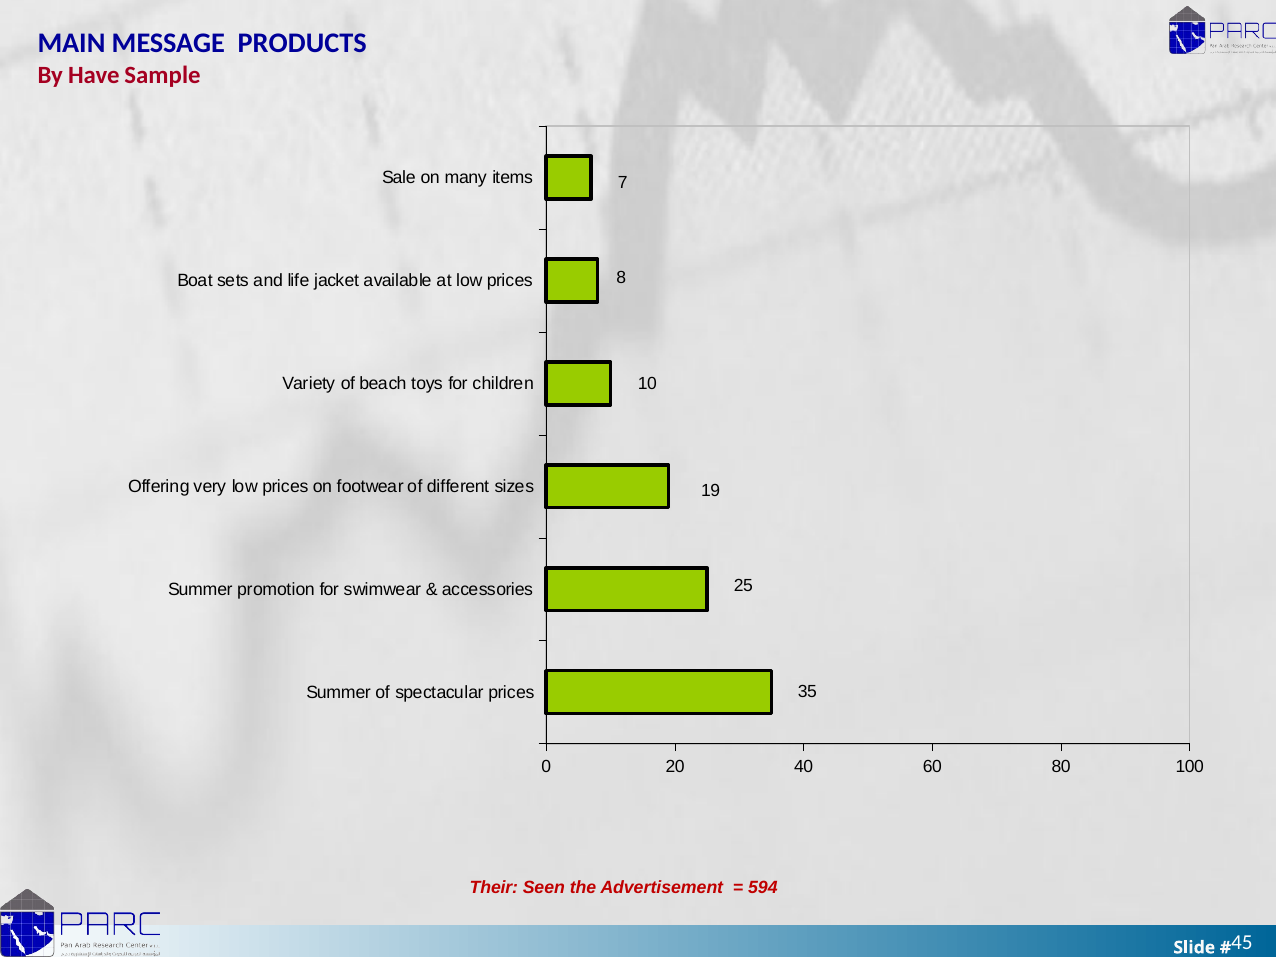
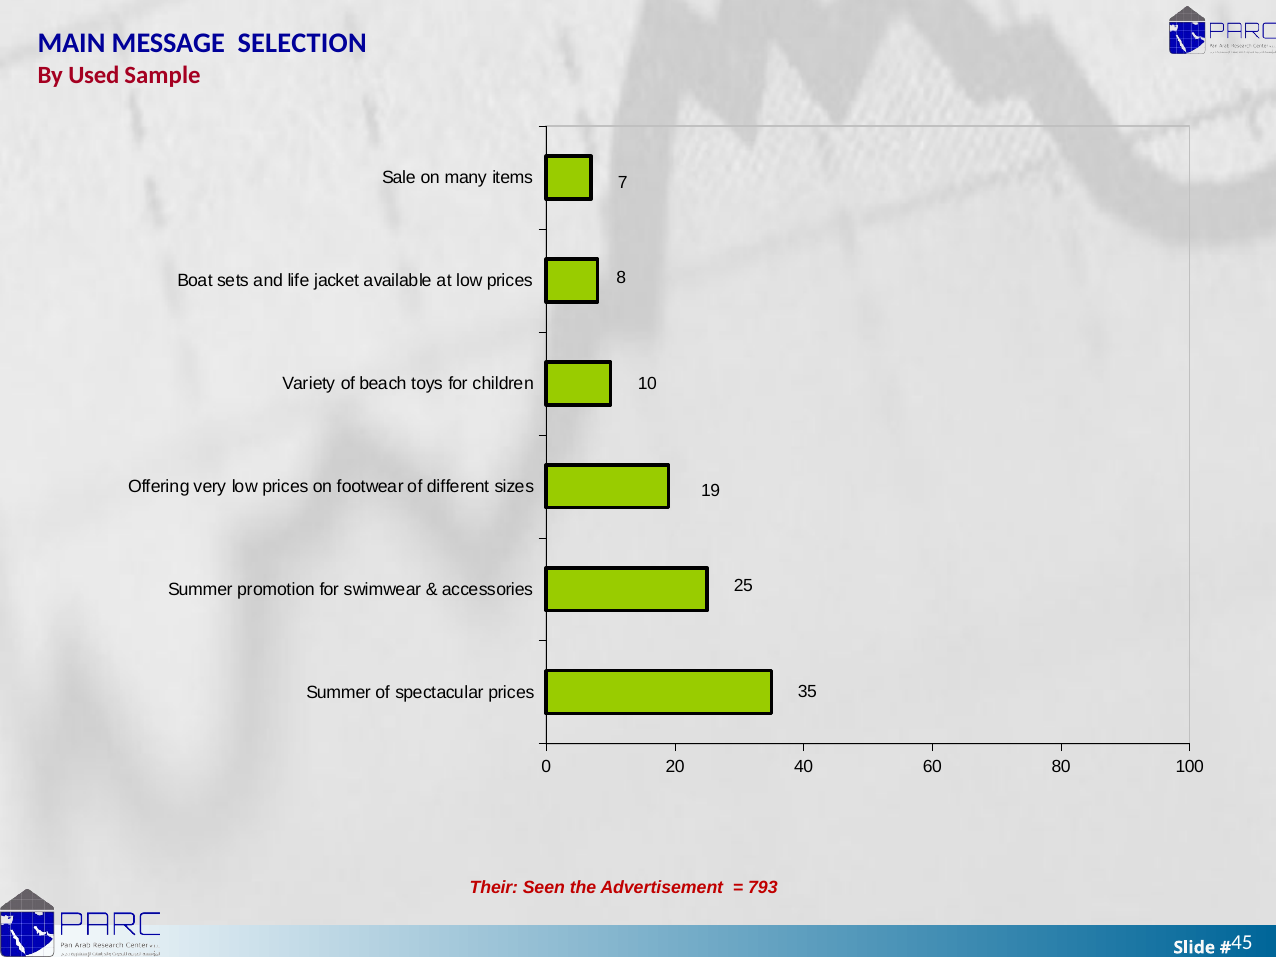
PRODUCTS: PRODUCTS -> SELECTION (302, 44)
Have: Have -> Used (94, 75)
594: 594 -> 793 (763, 888)
